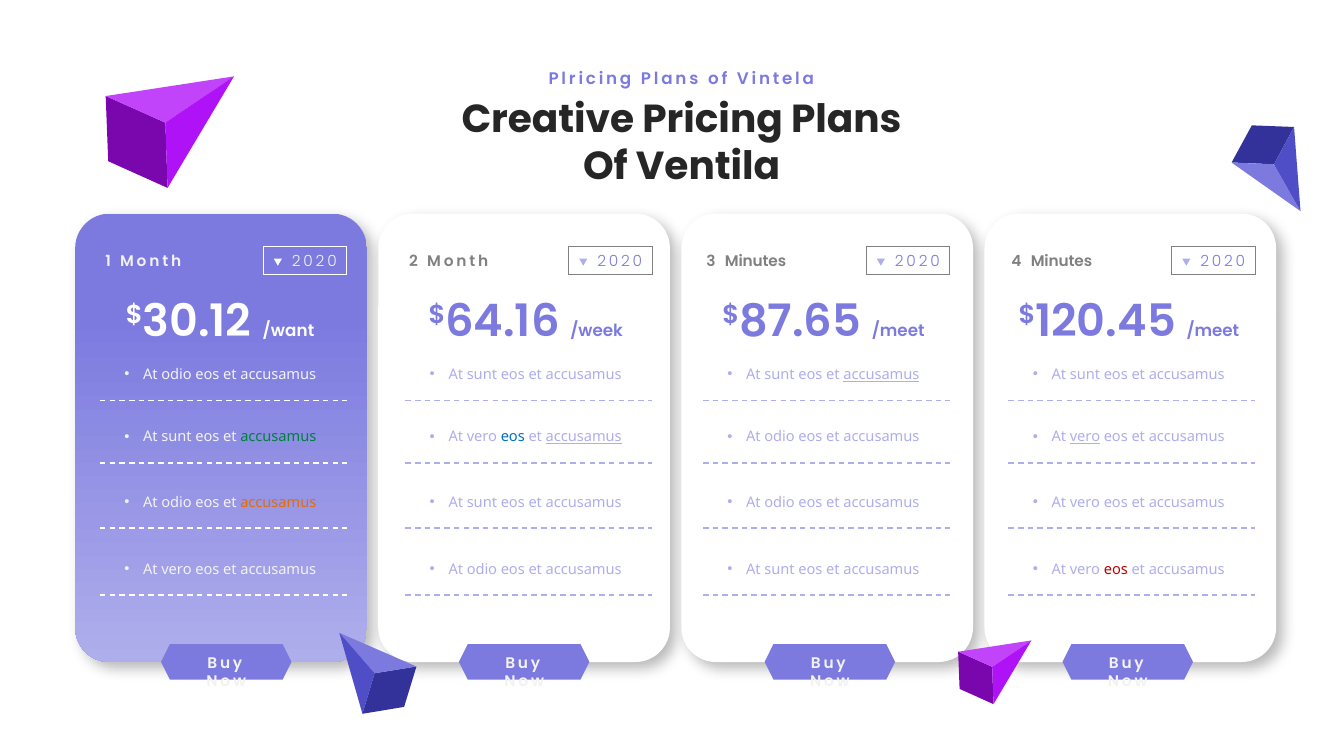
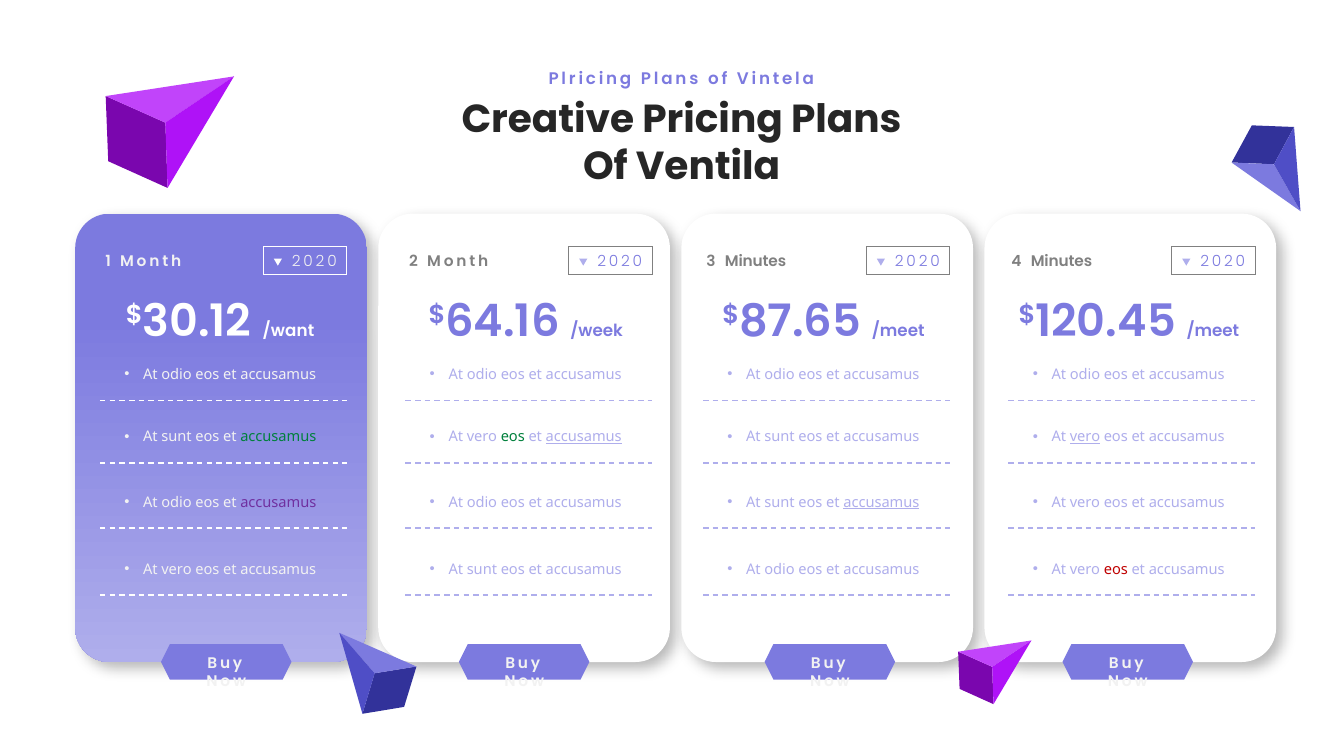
sunt: sunt -> odio (482, 375)
sunt: sunt -> odio (780, 375)
accusamus underline: present -> none (881, 375)
sunt: sunt -> odio (1085, 375)
eos colour: blue -> green (513, 437)
odio: odio -> sunt (780, 437)
accusamus colour: orange -> purple (278, 502)
sunt: sunt -> odio (482, 502)
odio: odio -> sunt (780, 502)
accusamus underline: none -> present (881, 502)
odio: odio -> sunt (482, 569)
sunt: sunt -> odio (780, 569)
